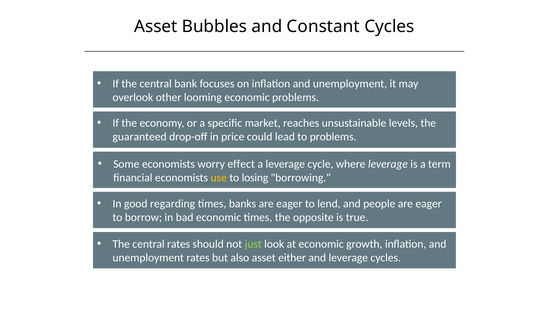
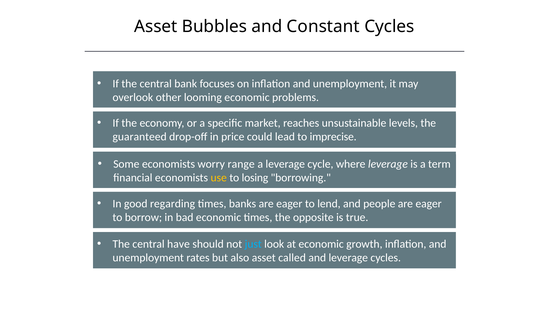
to problems: problems -> imprecise (333, 137)
effect: effect -> range (241, 164)
central rates: rates -> have (178, 244)
just colour: light green -> light blue (253, 244)
either: either -> called (292, 258)
